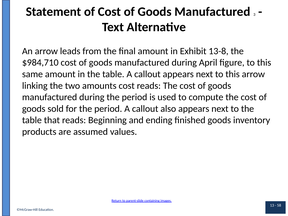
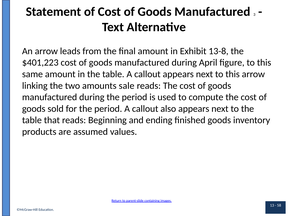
$984,710: $984,710 -> $401,223 (40, 63)
amounts cost: cost -> sale (127, 86)
